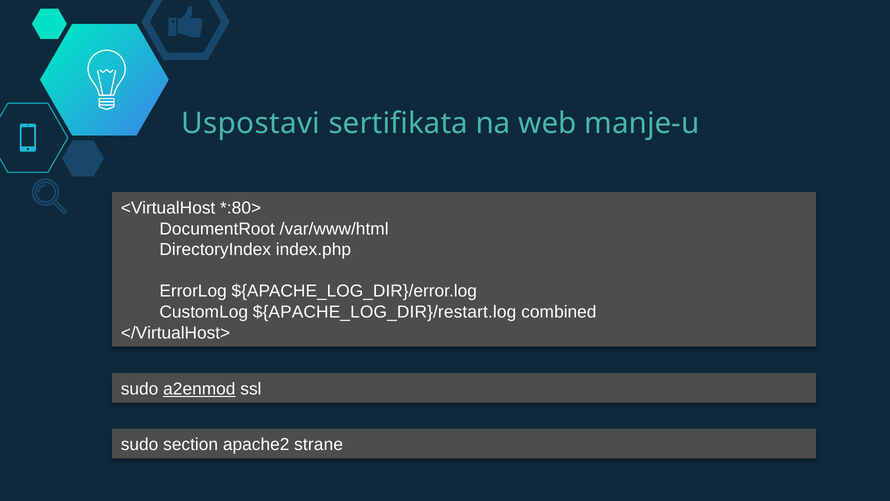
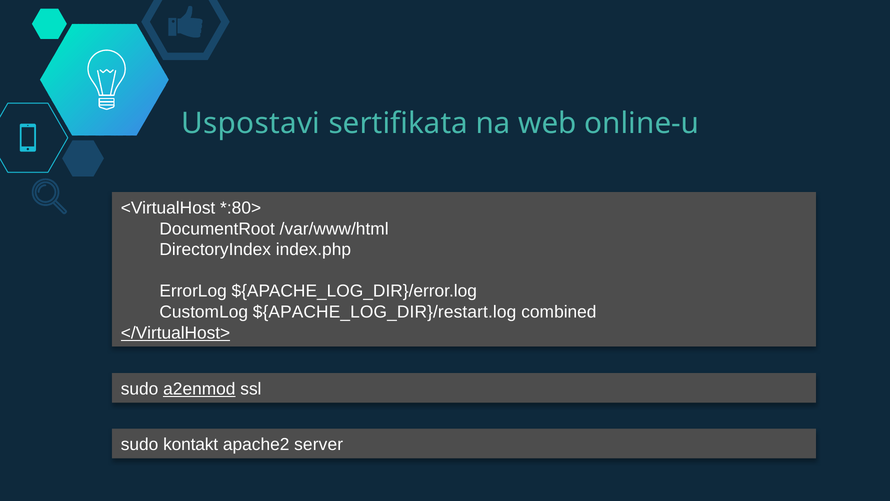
manje-u: manje-u -> online-u (642, 123)
</VirtualHost> underline: none -> present (176, 333)
section: section -> kontakt (191, 444)
strane: strane -> server (319, 444)
